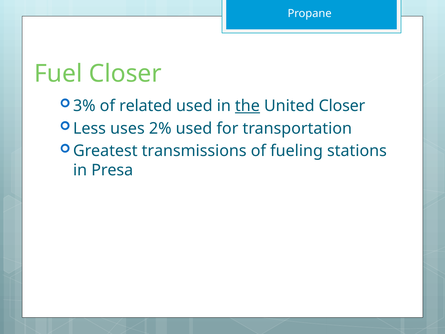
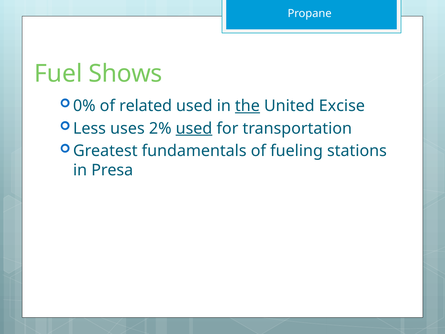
Fuel Closer: Closer -> Shows (125, 74)
3%: 3% -> 0% (84, 106)
United Closer: Closer -> Excise (342, 106)
used underline: none -> present (194, 128)
transmissions: transmissions -> fundamentals (194, 151)
